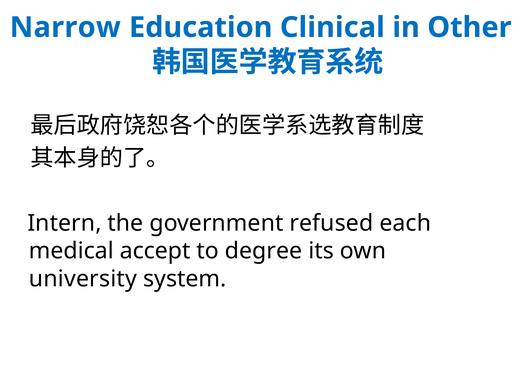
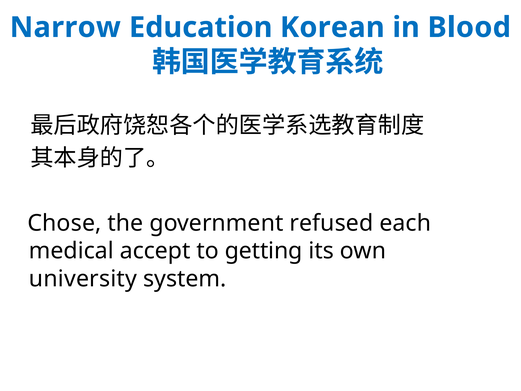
Clinical: Clinical -> Korean (332, 27)
Other: Other -> Blood (469, 27)
Intern: Intern -> Chose (64, 223)
degree: degree -> getting (264, 251)
